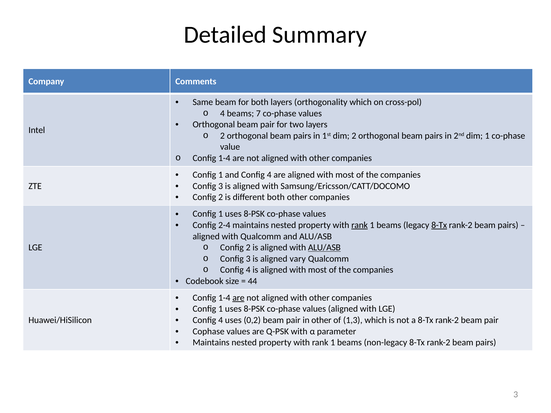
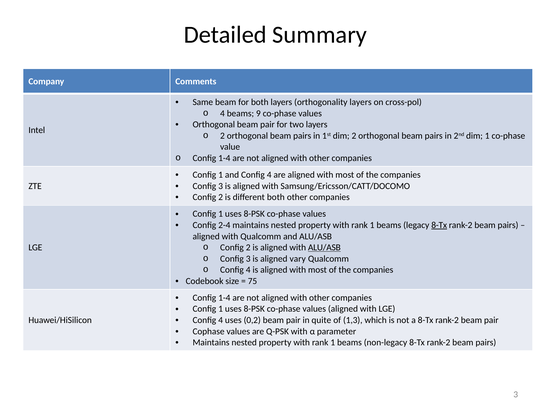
orthogonality which: which -> layers (361, 102)
7: 7 -> 9 (258, 113)
rank underline: present -> none (360, 225)
44: 44 -> 75 (252, 281)
are underline: present -> none (239, 298)
in other: other -> quite (321, 320)
